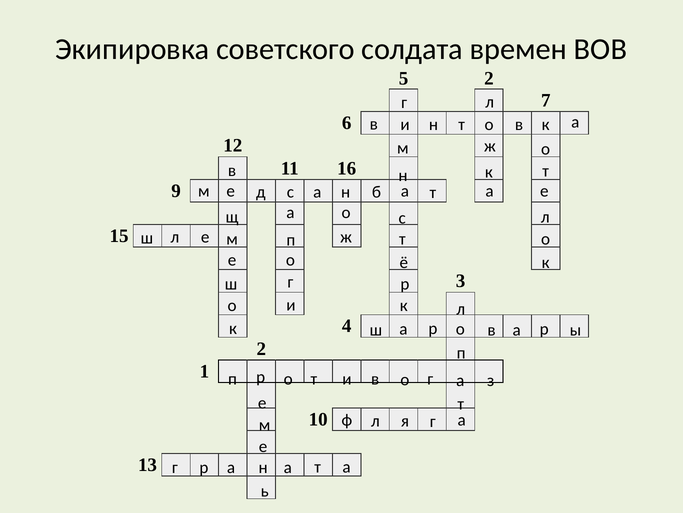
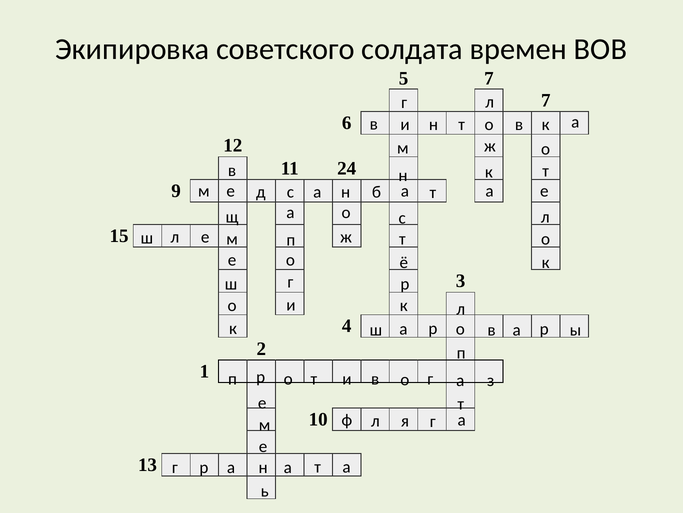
5 2: 2 -> 7 (489, 79)
16: 16 -> 24 (347, 168)
